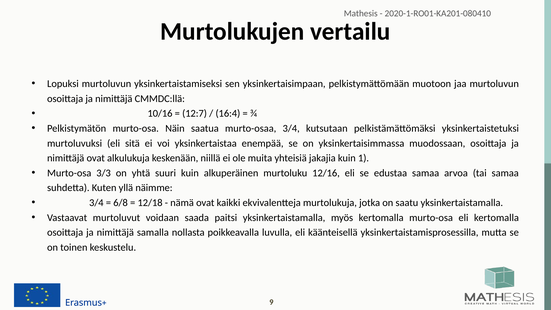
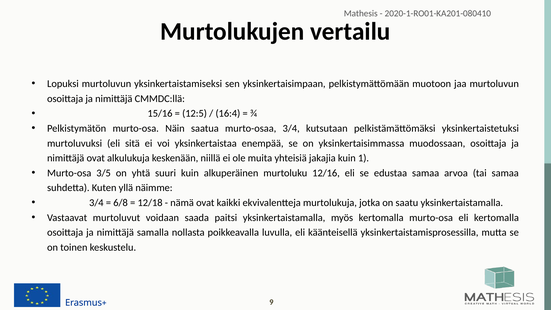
10/16: 10/16 -> 15/16 (160, 113)
12:7: 12:7 -> 12:5 (195, 113)
3/3: 3/3 -> 3/5 (104, 173)
